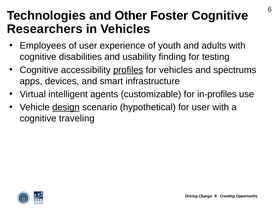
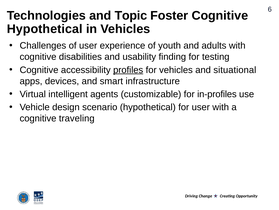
Other: Other -> Topic (131, 15)
Researchers: Researchers -> Hypothetical (45, 29)
Employees: Employees -> Challenges (43, 46)
spectrums: spectrums -> situational (235, 70)
design underline: present -> none (66, 107)
